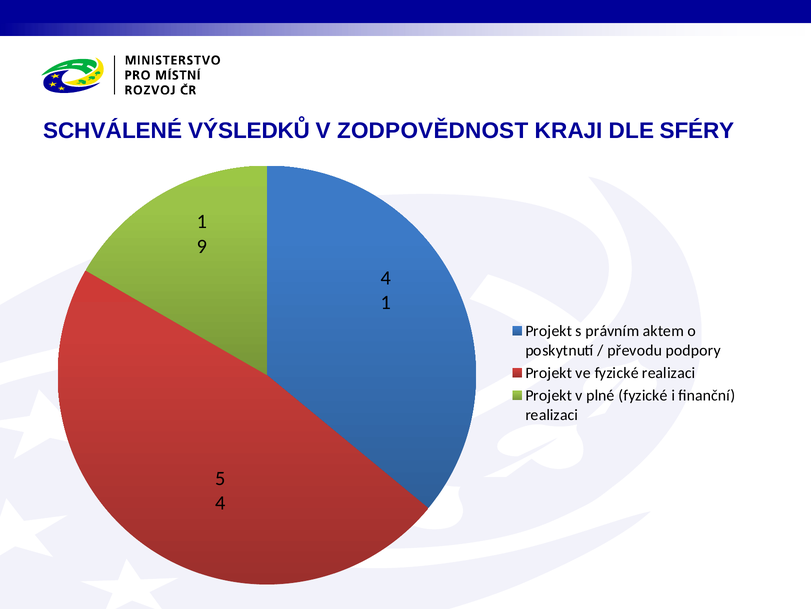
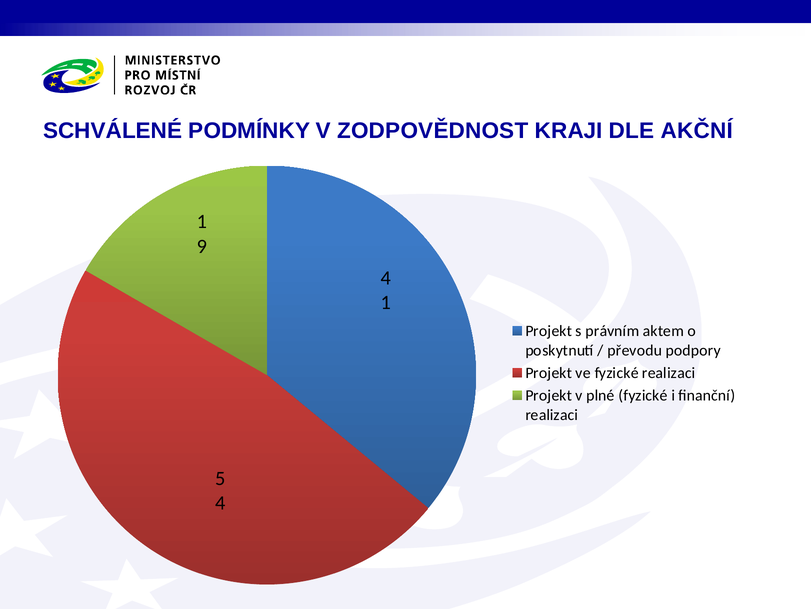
VÝSLEDKŮ: VÝSLEDKŮ -> PODMÍNKY (249, 131)
SFÉRY: SFÉRY -> AKČNÍ (697, 131)
